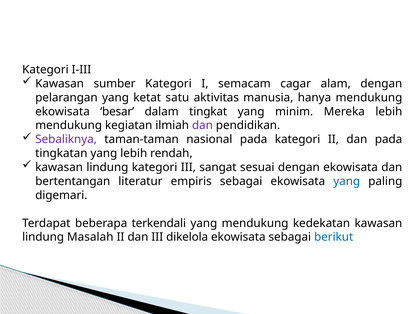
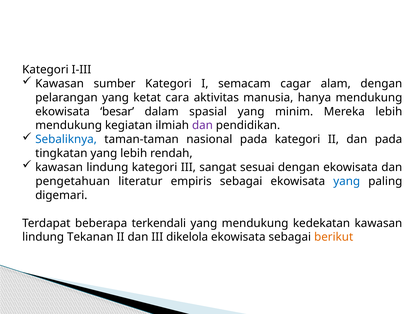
satu: satu -> cara (177, 97)
tingkat: tingkat -> spasial (208, 111)
Sebaliknya colour: purple -> blue (66, 139)
bertentangan: bertentangan -> pengetahuan (73, 181)
Masalah: Masalah -> Tekanan (90, 237)
berikut colour: blue -> orange (334, 237)
